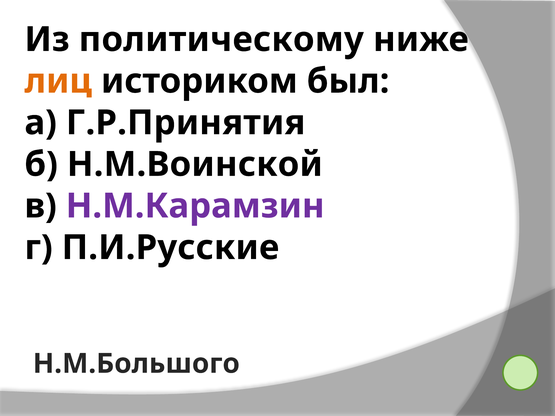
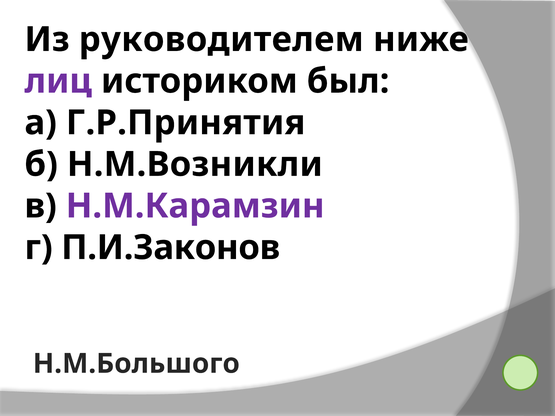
политическому: политическому -> руководителем (221, 40)
лиц colour: orange -> purple (58, 81)
Н.М.Воинской: Н.М.Воинской -> Н.М.Возникли (195, 164)
П.И.Русские: П.И.Русские -> П.И.Законов (171, 248)
